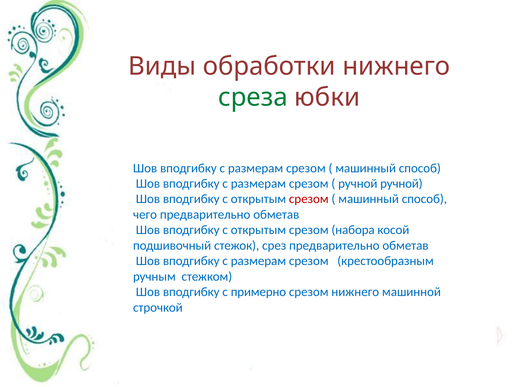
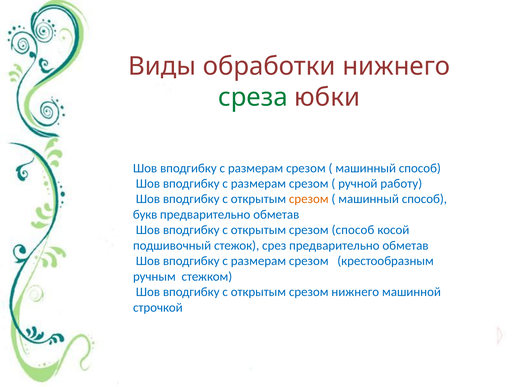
ручной ручной: ручной -> работу (401, 184)
срезом colour: red -> orange (309, 199)
чего: чего -> букв (145, 215)
срезом набора: набора -> способ (353, 230)
примерно: примерно -> открытым (258, 292)
